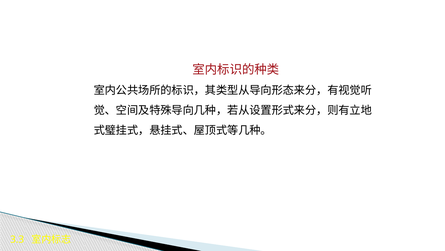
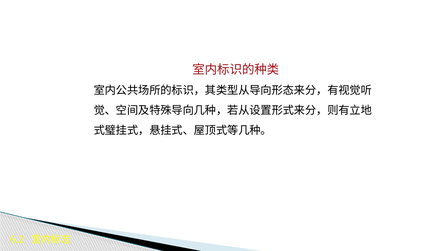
3.3: 3.3 -> 6.2 (17, 239)
